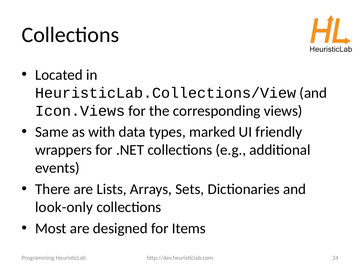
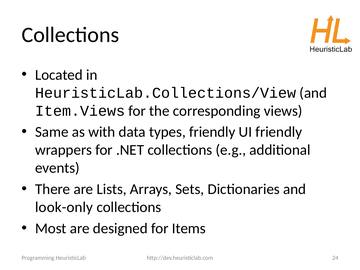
Icon.Views: Icon.Views -> Item.Views (80, 111)
types marked: marked -> friendly (212, 132)
